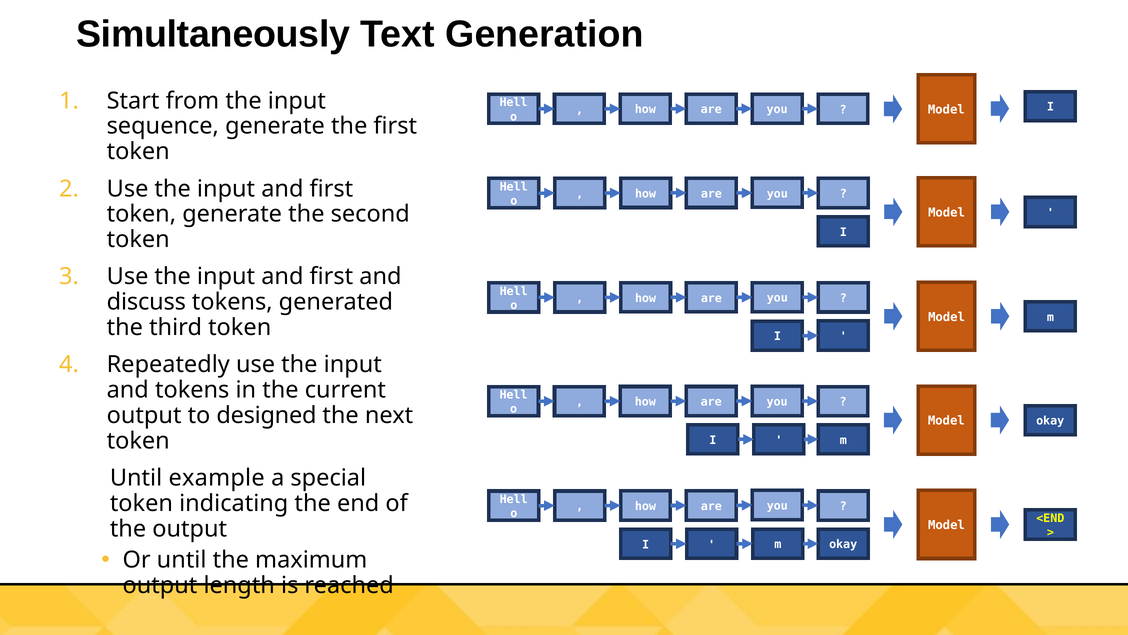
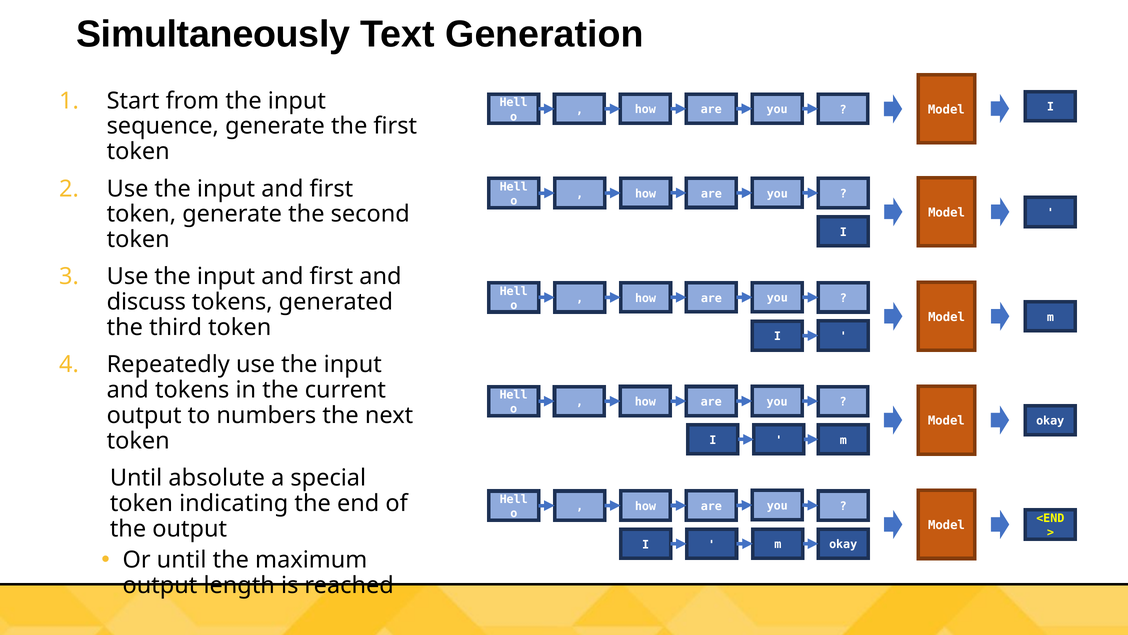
designed: designed -> numbers (266, 415)
example: example -> absolute (217, 478)
